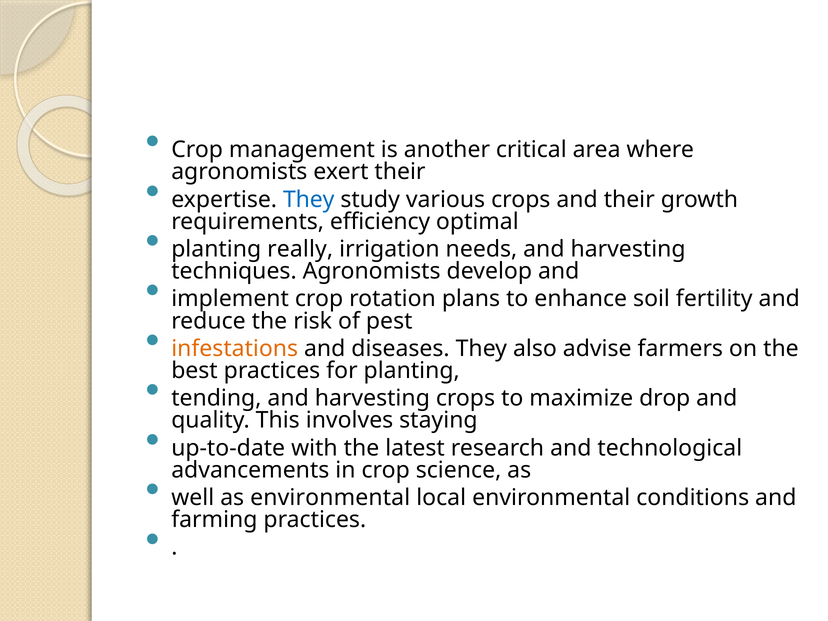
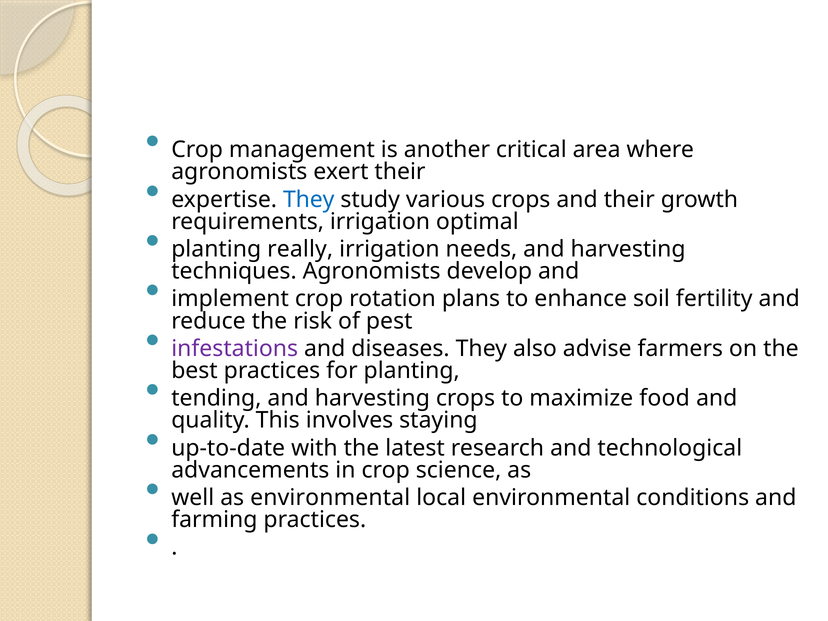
requirements efficiency: efficiency -> irrigation (380, 222)
infestations colour: orange -> purple (235, 349)
drop: drop -> food (665, 398)
